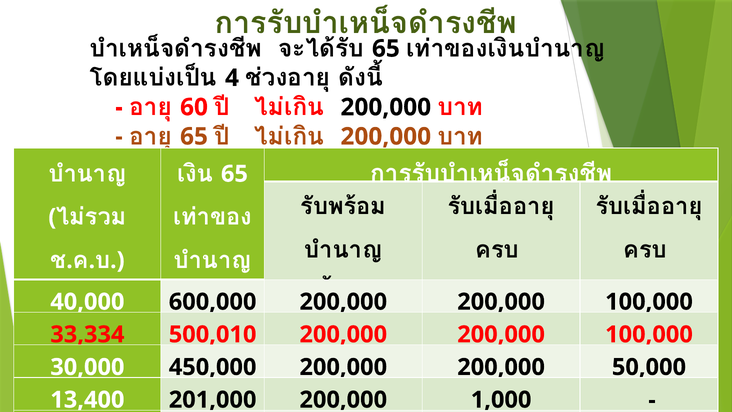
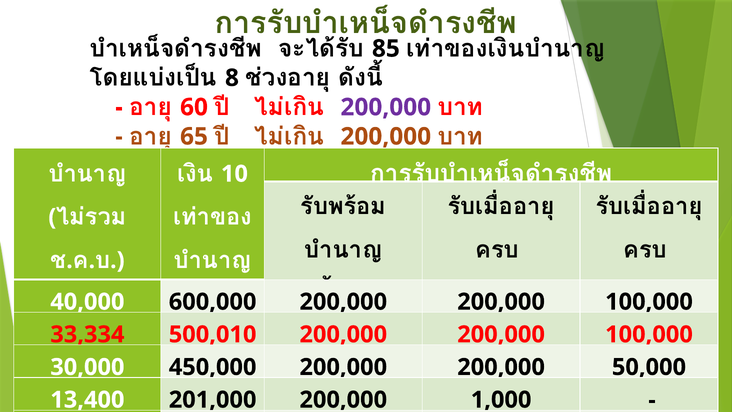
65: 65 -> 85 (386, 49)
4: 4 -> 8 (232, 78)
200,000 colour: black -> purple (386, 107)
65: 65 -> 10 (234, 174)
